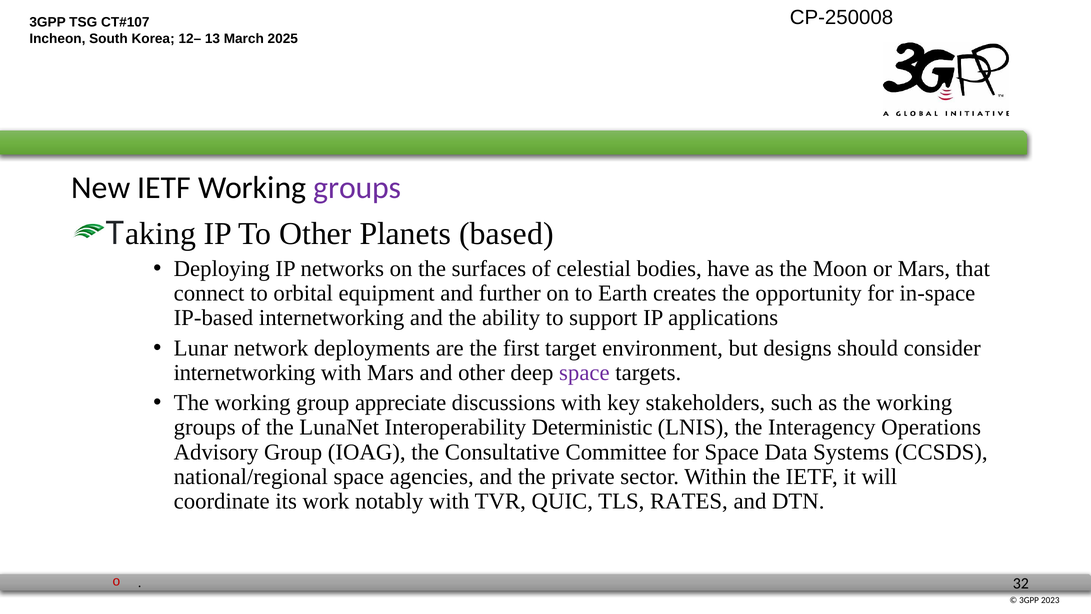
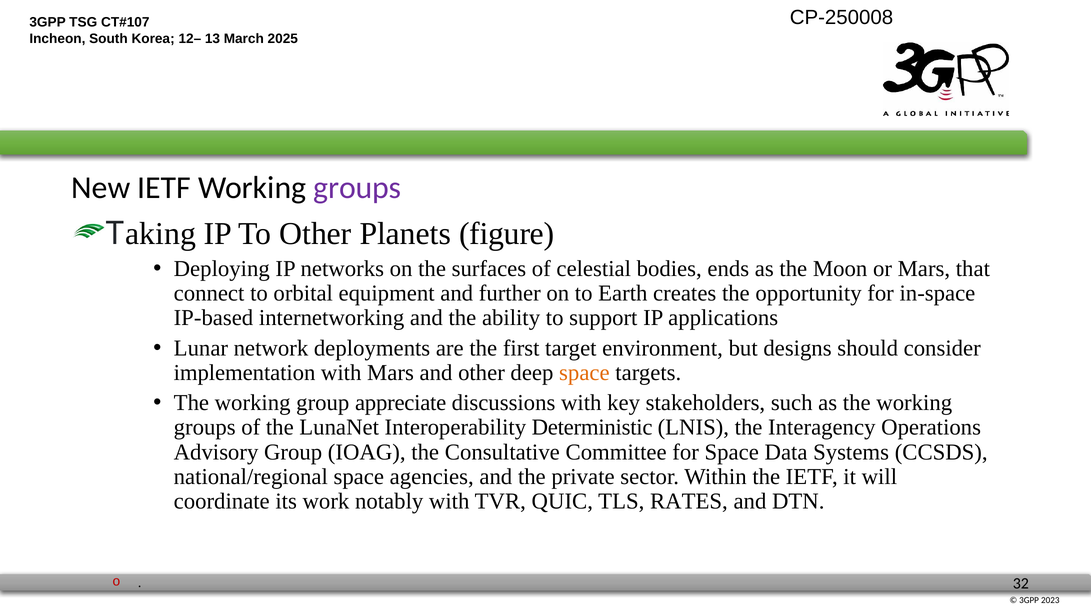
based: based -> figure (507, 233)
have: have -> ends (728, 269)
internetworking: internetworking -> implementation (245, 372)
space colour: purple -> orange (584, 372)
